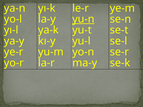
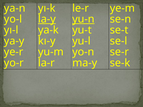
la-y underline: none -> present (47, 19)
